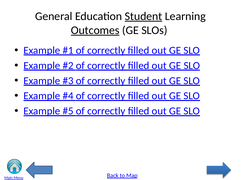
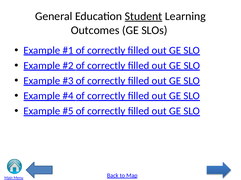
Outcomes underline: present -> none (95, 30)
